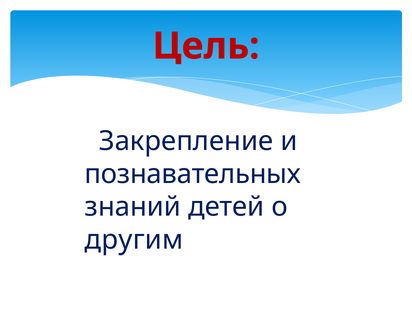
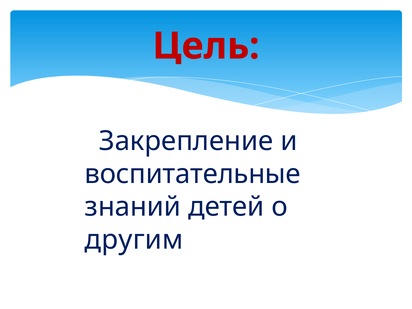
познавательных: познавательных -> воспитательные (193, 174)
